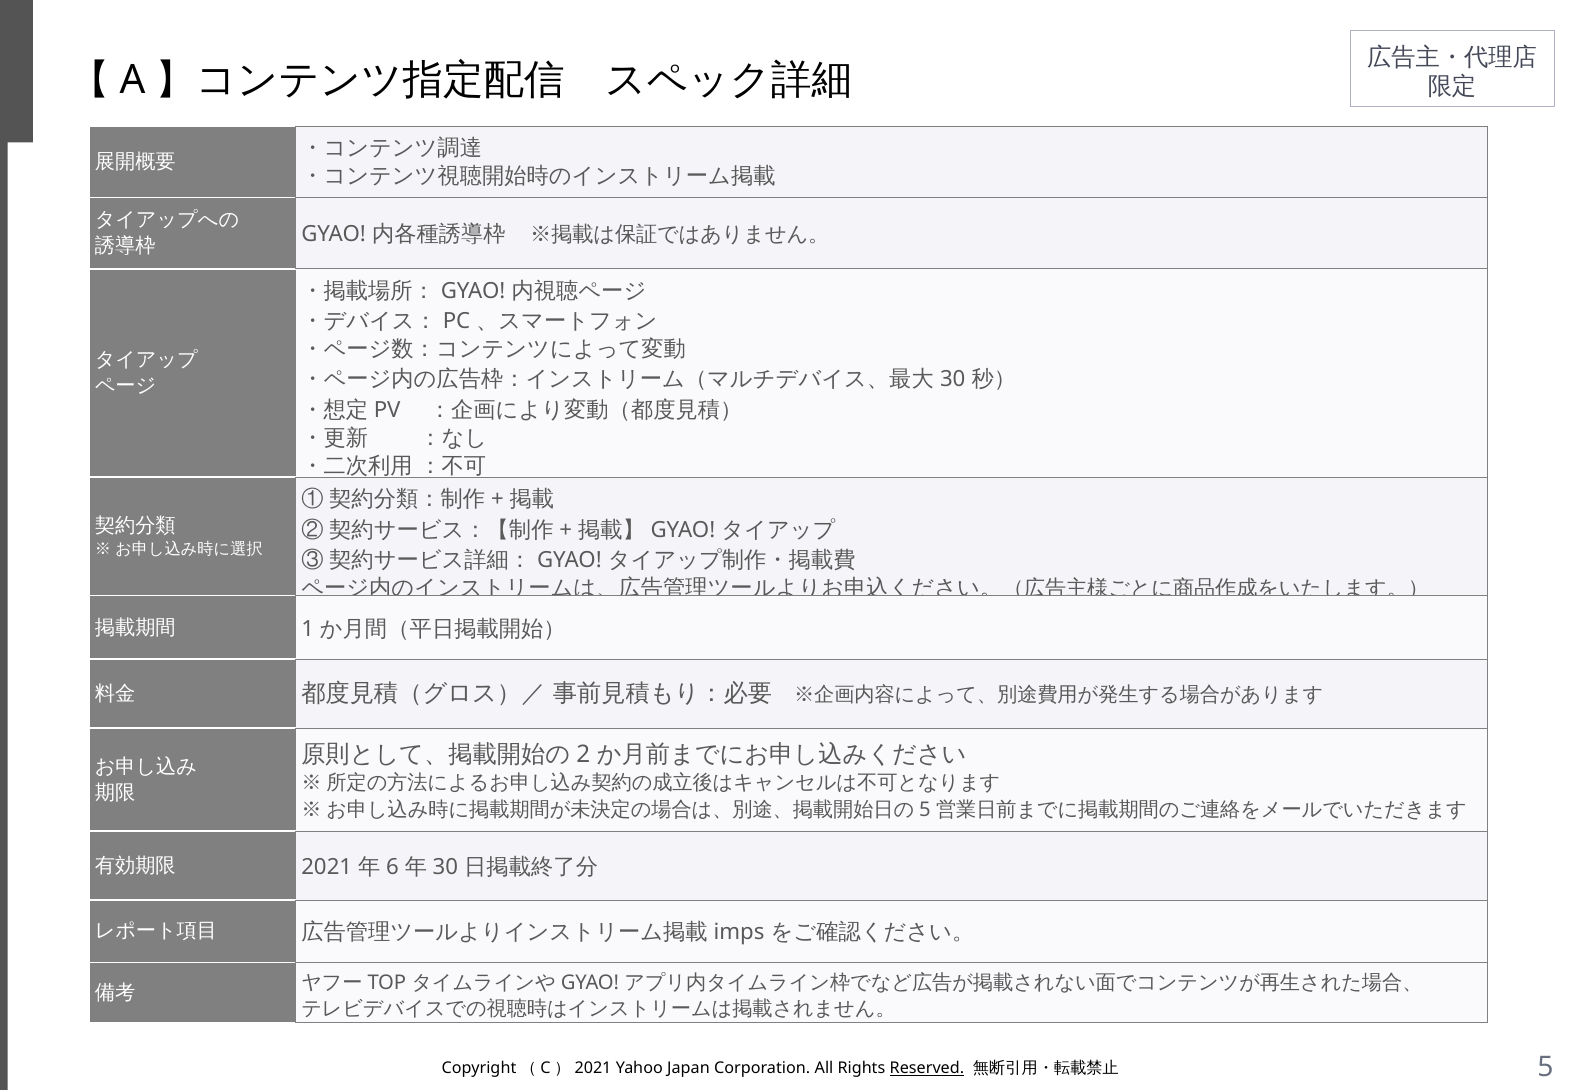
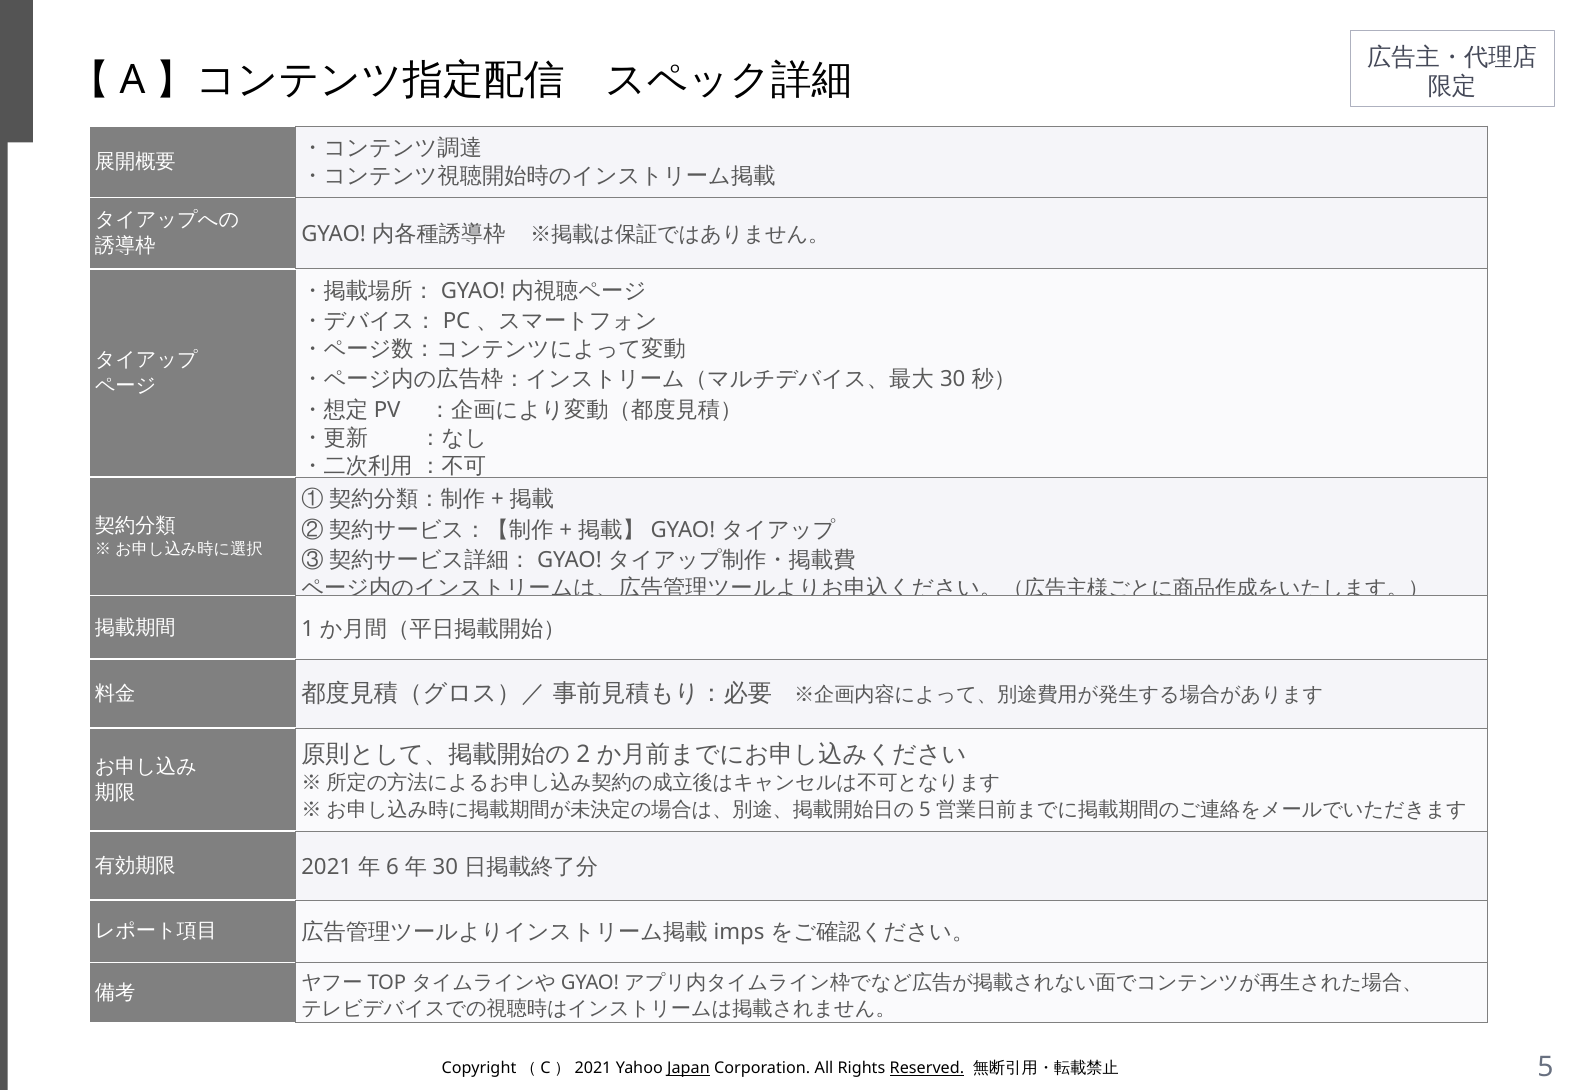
Japan underline: none -> present (688, 1068)
